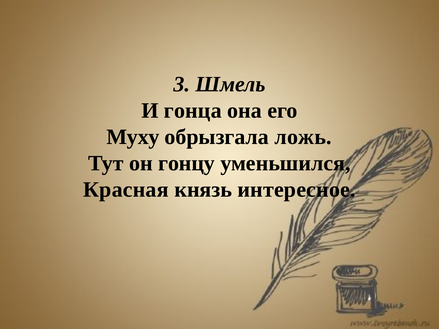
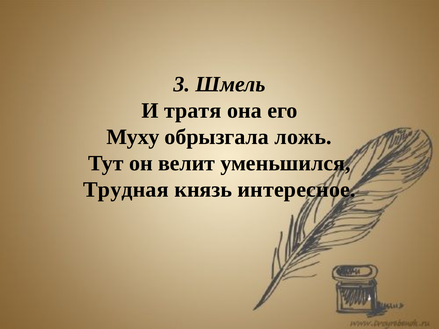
гонца: гонца -> тратя (193, 111)
гонцу: гонцу -> велит (187, 163)
Красная: Красная -> Трудная (126, 190)
